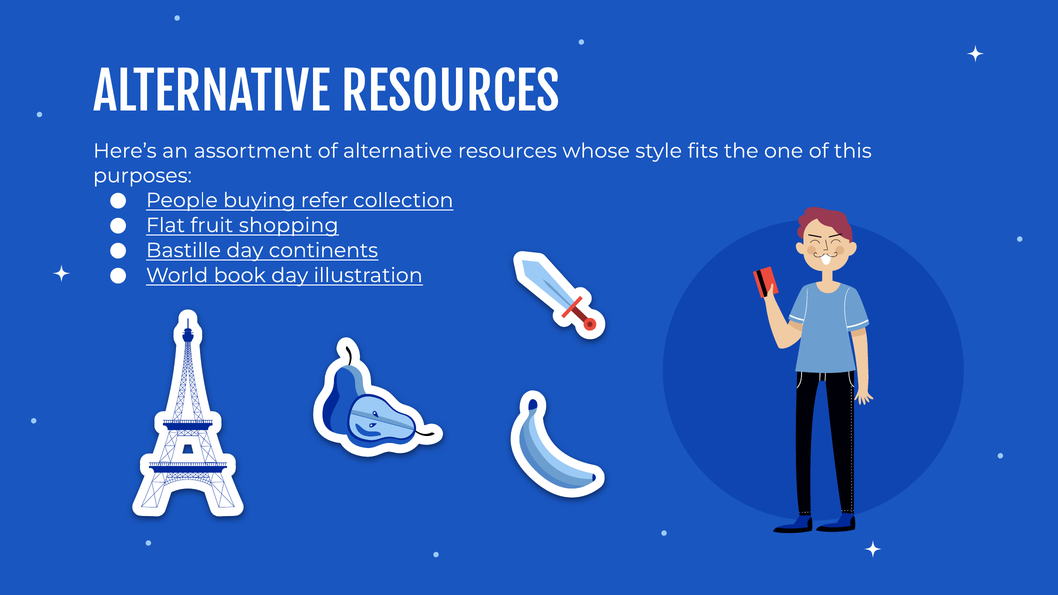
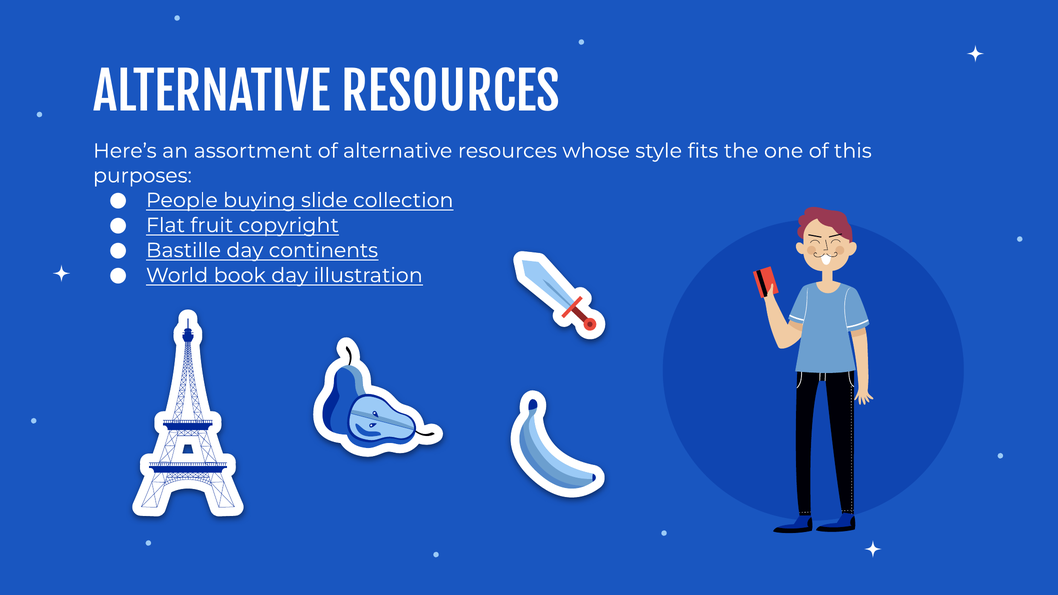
refer: refer -> slide (324, 200)
shopping: shopping -> copyright (289, 225)
